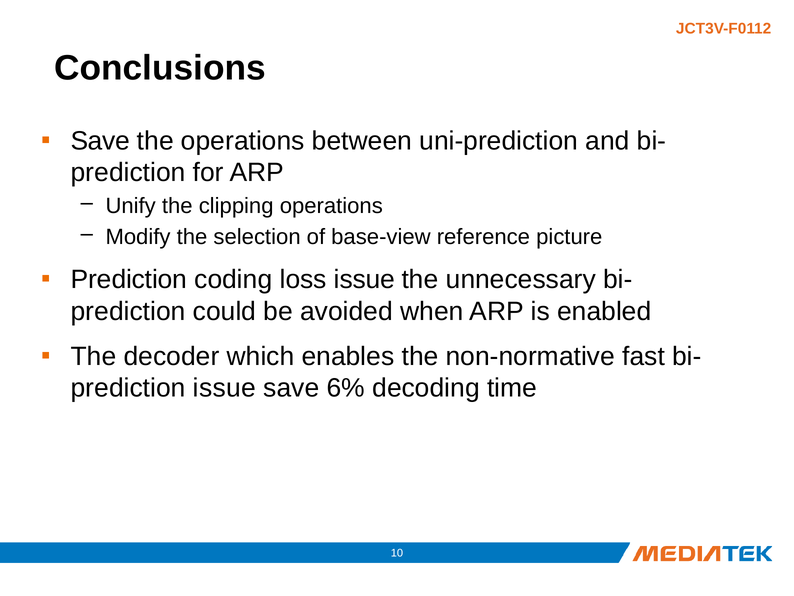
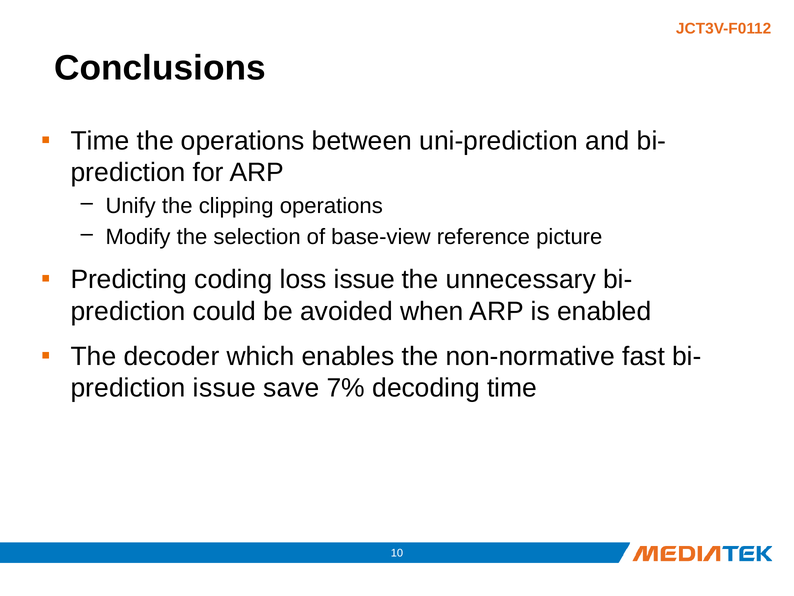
Save: Save -> Time (100, 141)
Prediction: Prediction -> Predicting (129, 279)
6%: 6% -> 7% (346, 388)
